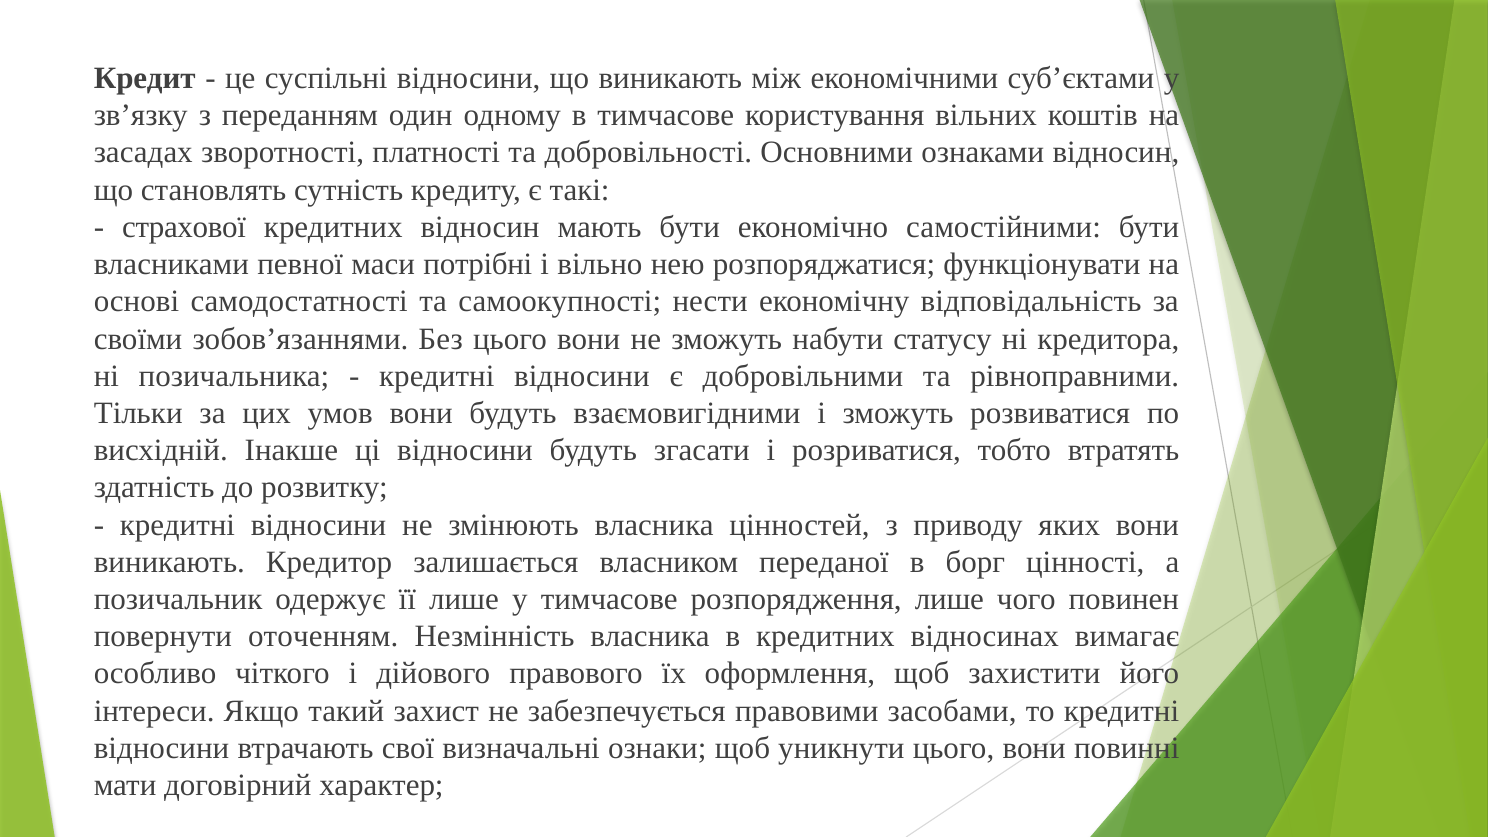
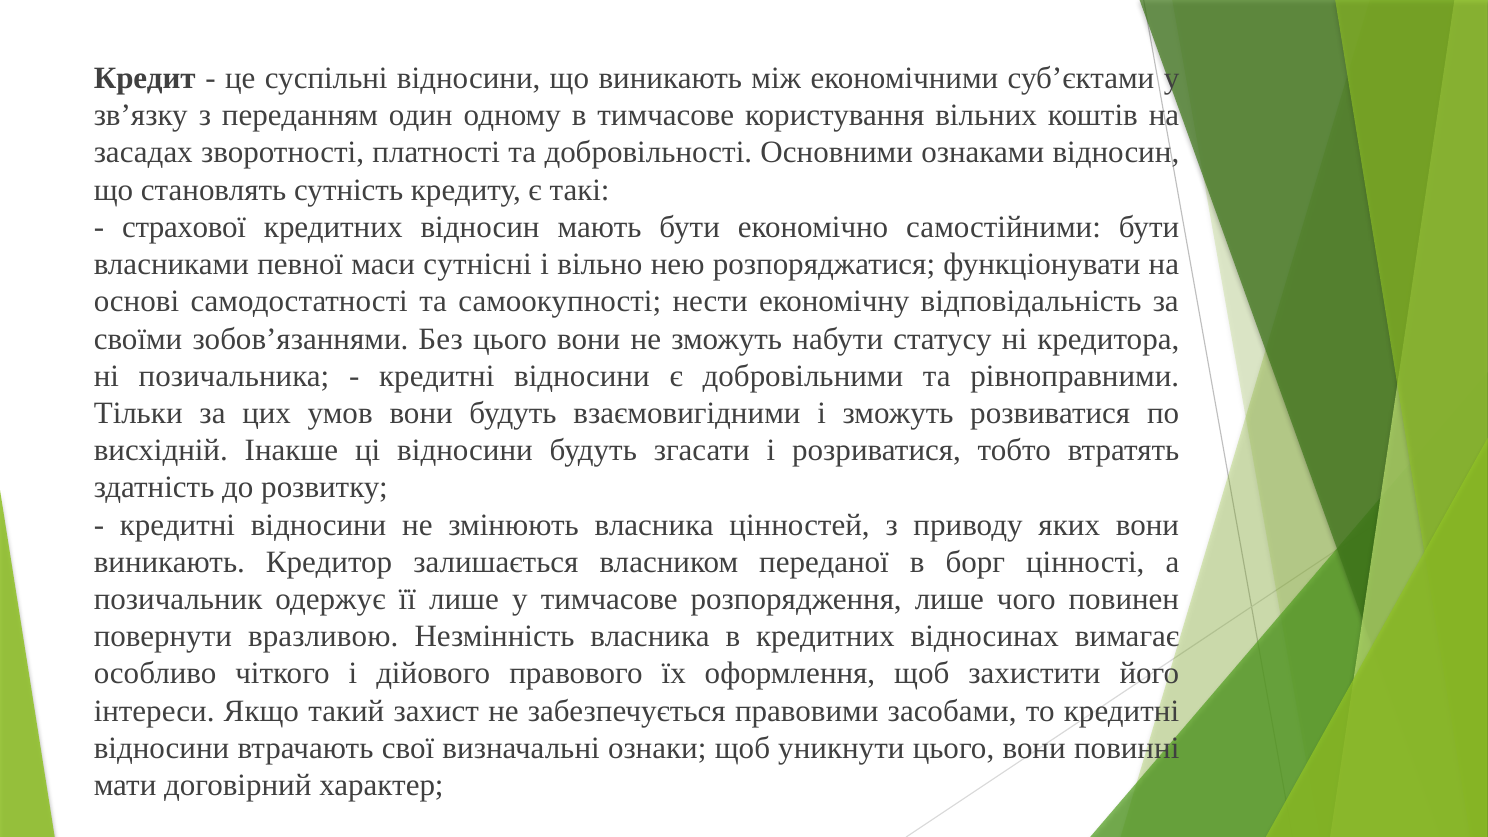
потрібні: потрібні -> сутнісні (478, 264)
оточенням: оточенням -> вразливою (323, 637)
